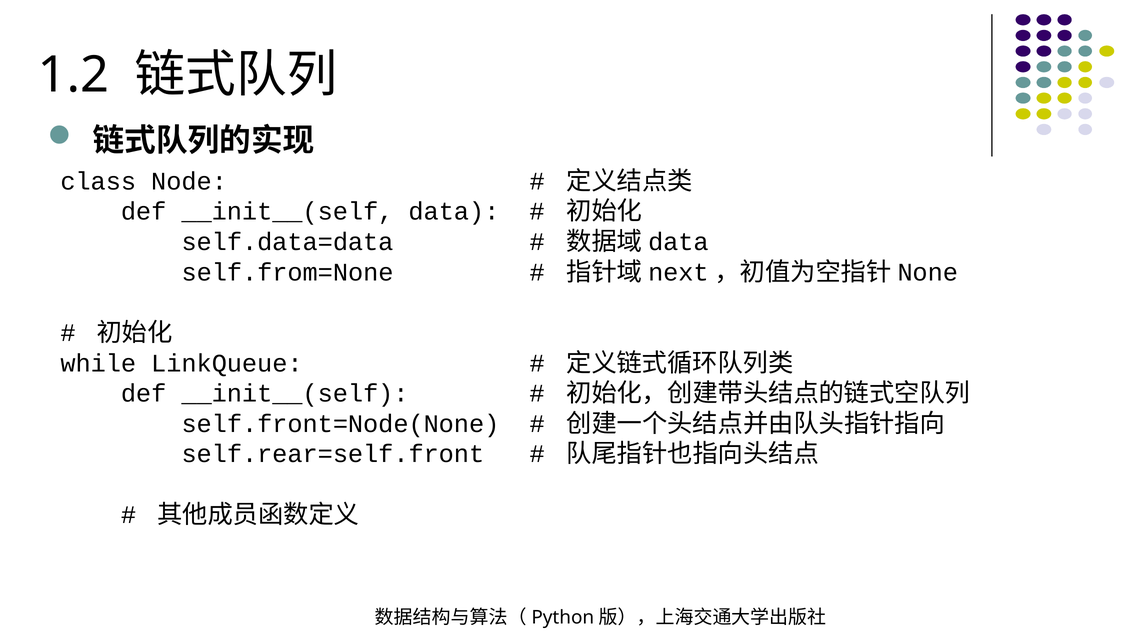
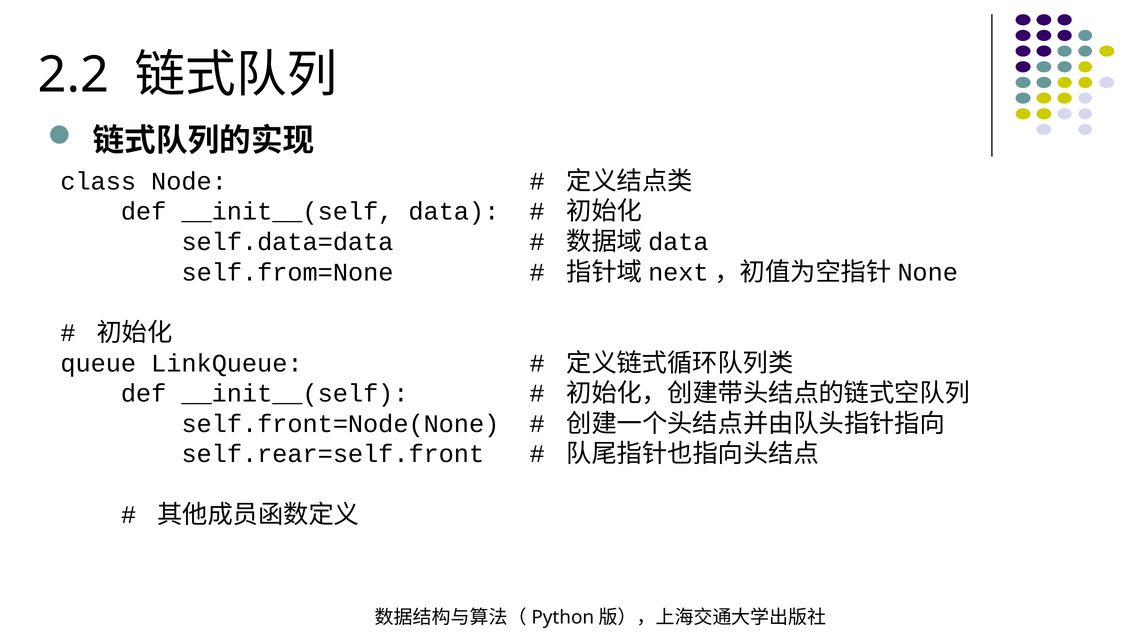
1.2: 1.2 -> 2.2 (74, 75)
while: while -> queue (98, 364)
